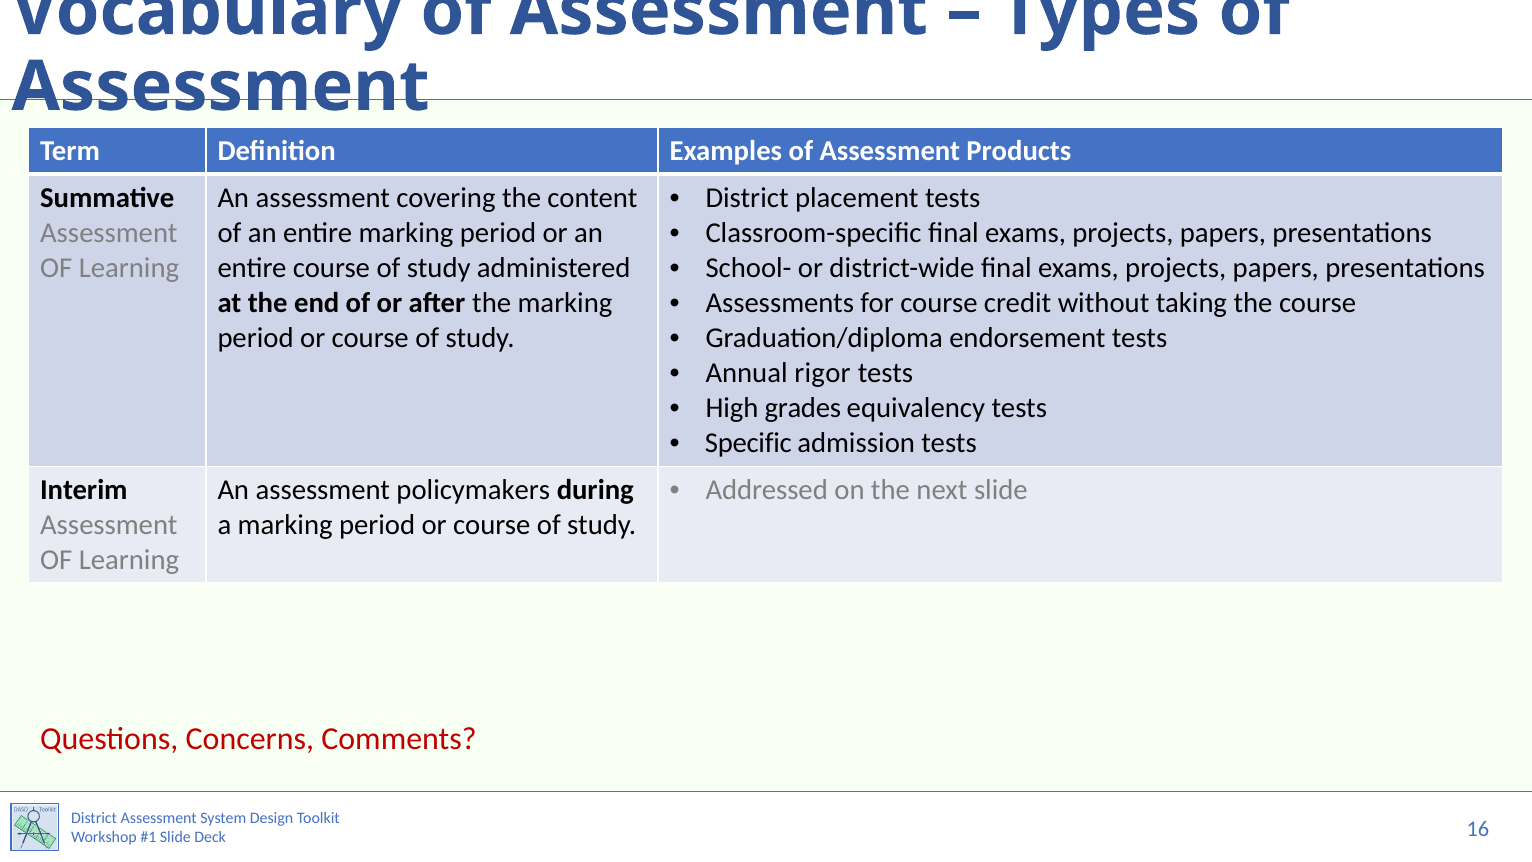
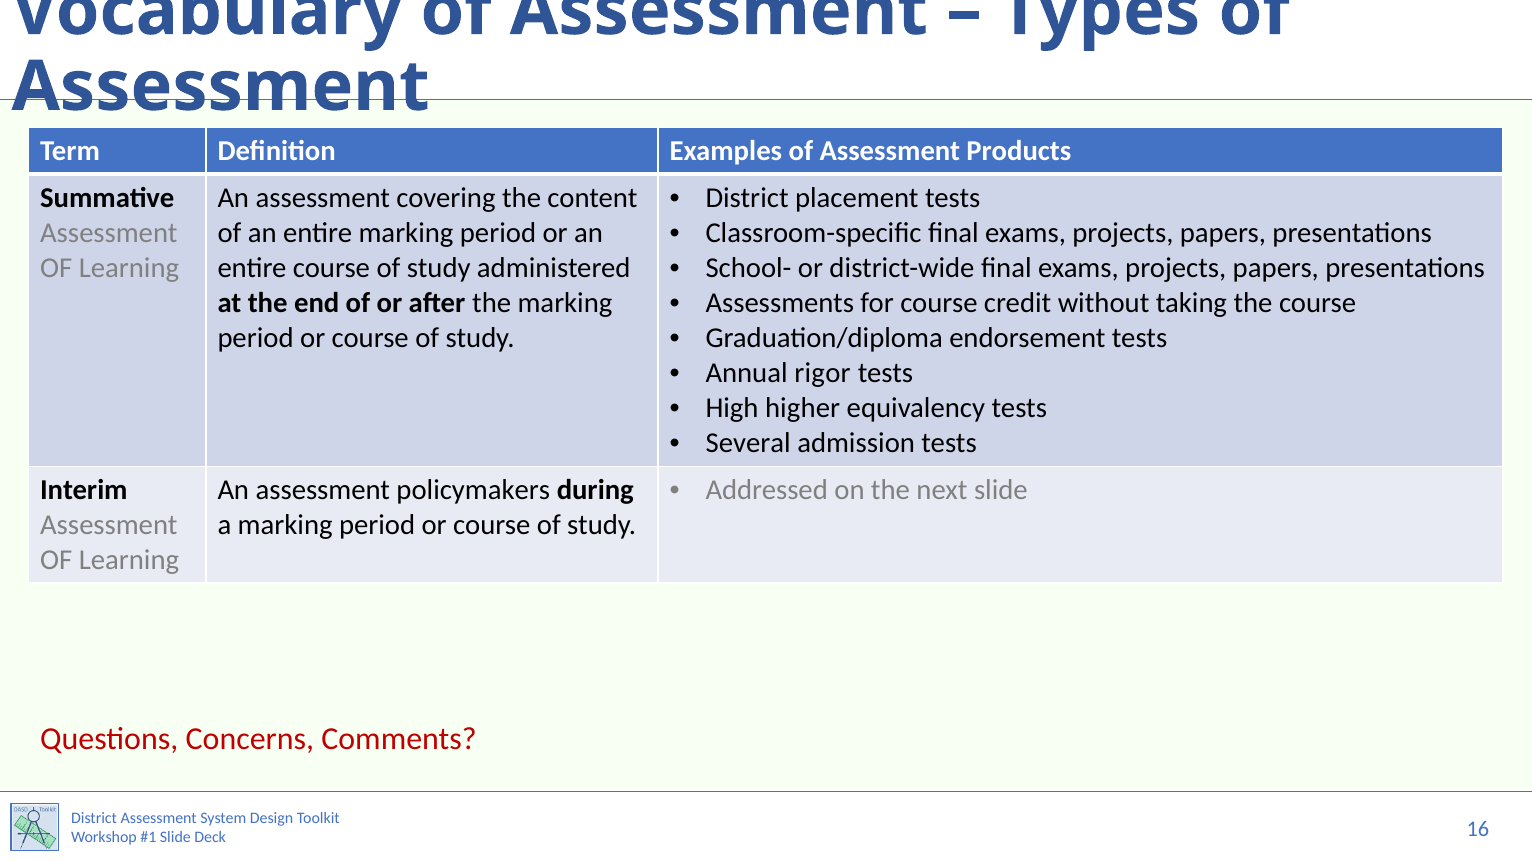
grades: grades -> higher (803, 408)
Specific: Specific -> Several (748, 443)
